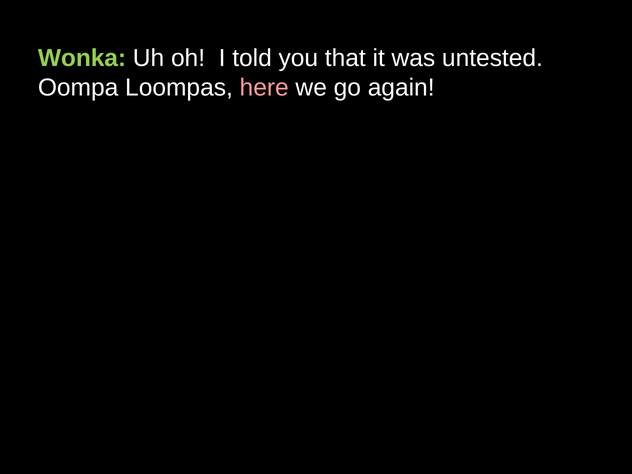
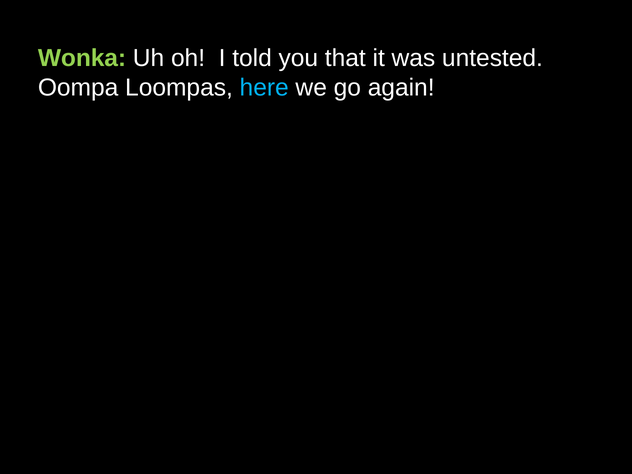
here colour: pink -> light blue (264, 88)
